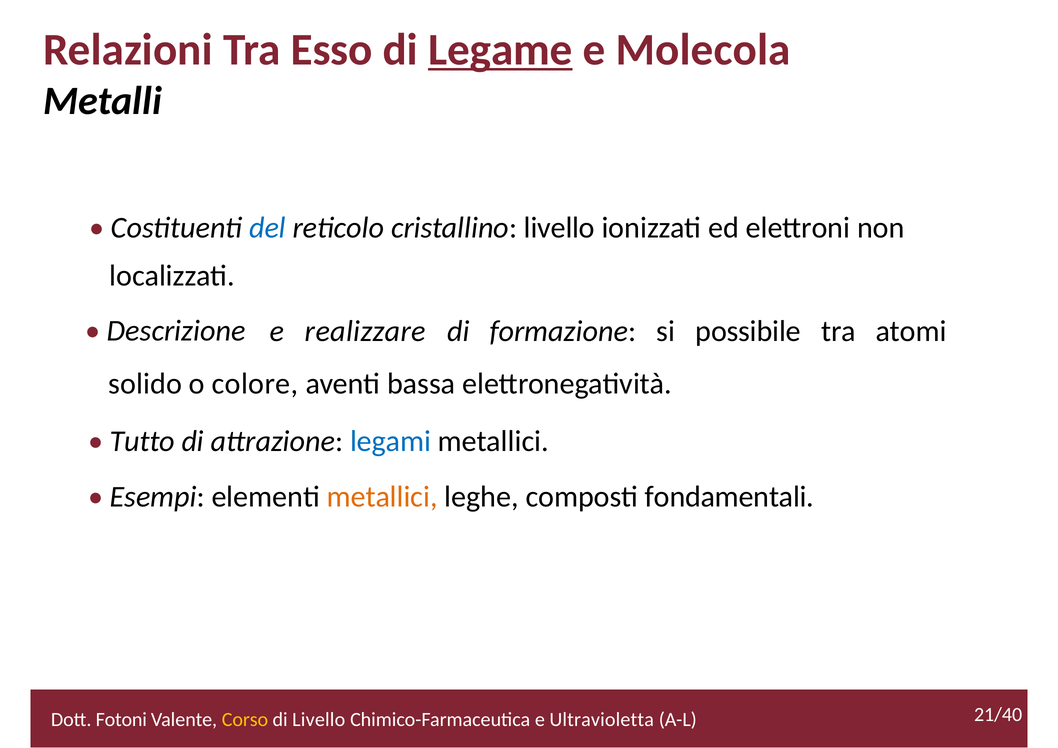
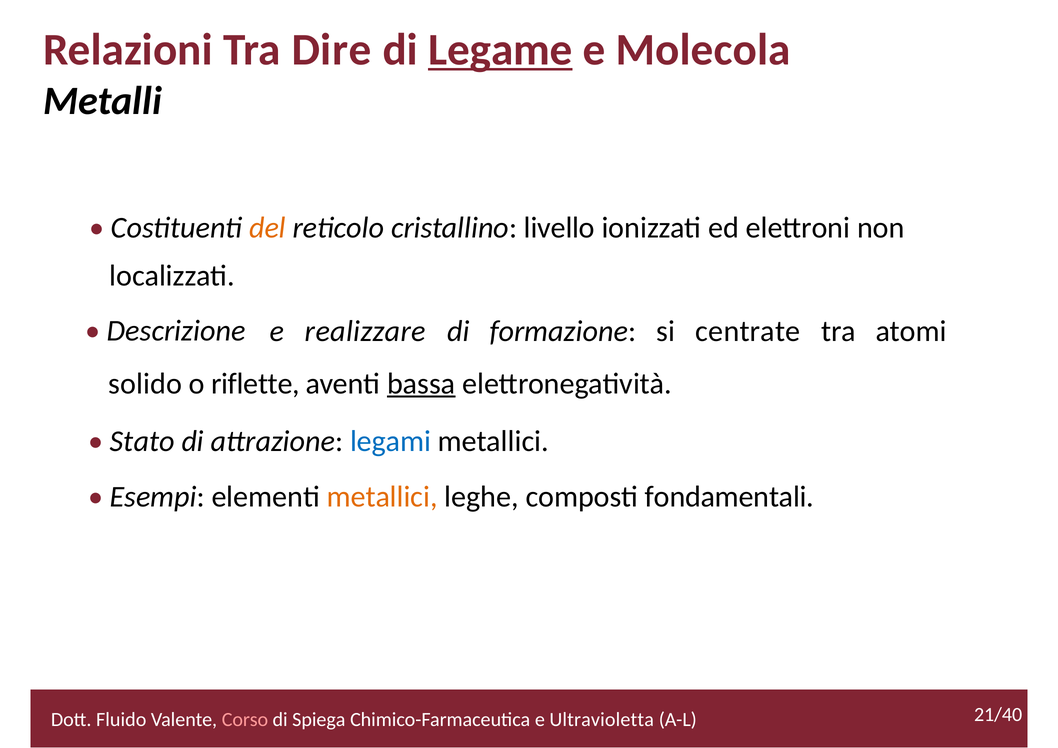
Esso: Esso -> Dire (331, 50)
del colour: blue -> orange (267, 228)
possibile: possibile -> centrate (748, 331)
colore: colore -> riflette (255, 384)
bassa underline: none -> present (421, 384)
Tutto: Tutto -> Stato (142, 441)
Fotoni: Fotoni -> Fluido (121, 720)
Corso colour: yellow -> pink (245, 720)
di Livello: Livello -> Spiega (319, 720)
